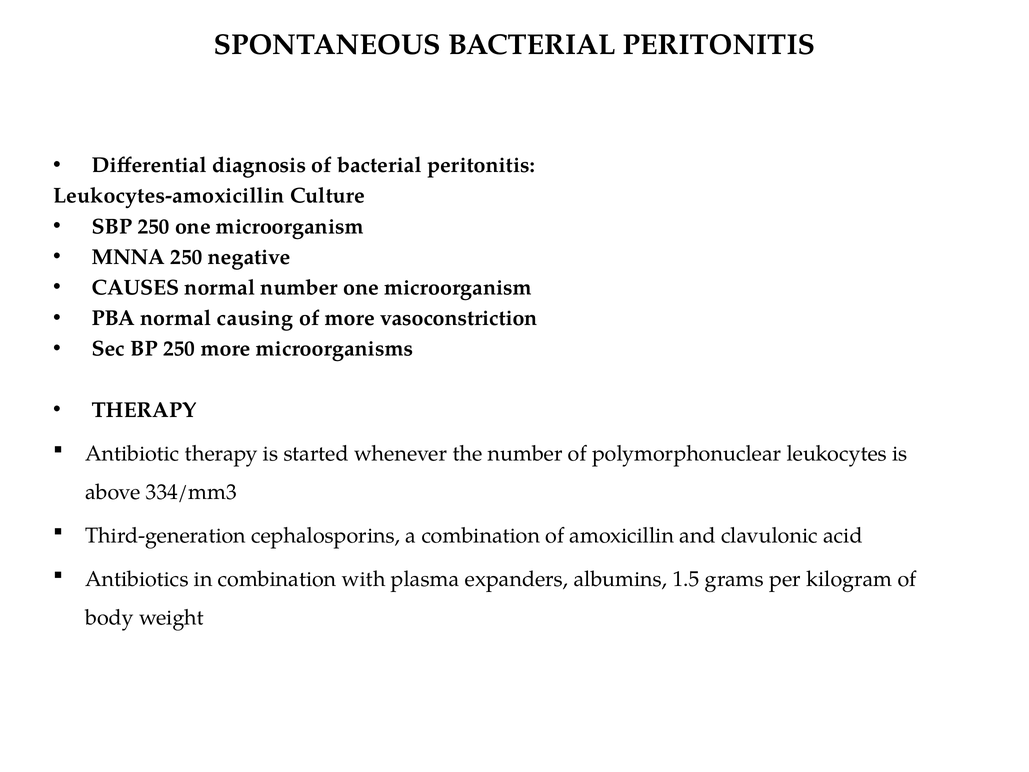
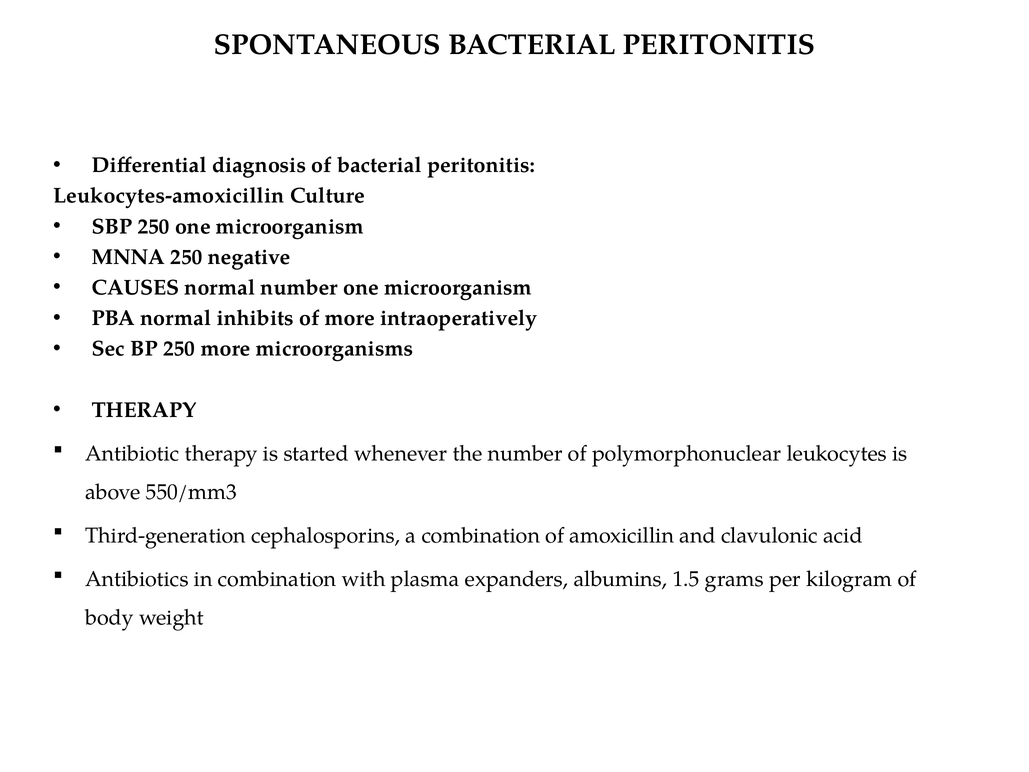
causing: causing -> inhibits (255, 318)
vasoconstriction: vasoconstriction -> intraoperatively (459, 318)
334/mm3: 334/mm3 -> 550/mm3 (191, 492)
